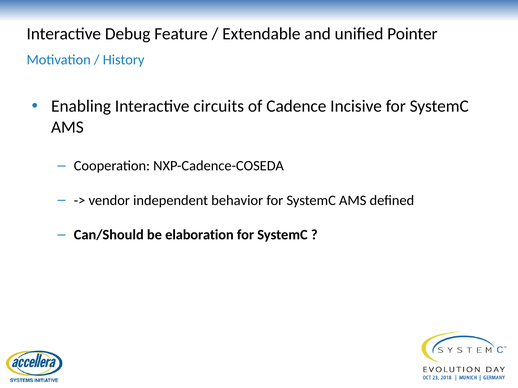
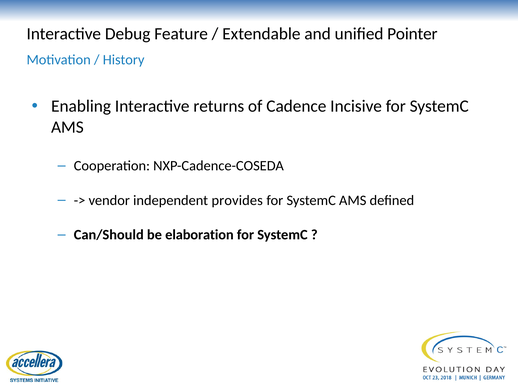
circuits: circuits -> returns (219, 106)
behavior: behavior -> provides (237, 201)
